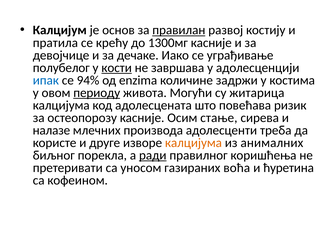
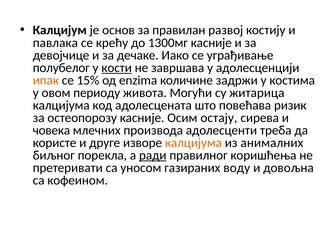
правилан underline: present -> none (179, 30)
пратила: пратила -> павлака (55, 43)
ипак colour: blue -> orange (46, 80)
94%: 94% -> 15% (88, 80)
периоду underline: present -> none (97, 93)
стање: стање -> остају (219, 118)
налазе: налазе -> човека (51, 130)
воћа: воћа -> воду (237, 168)
ћуретина: ћуретина -> довољна (289, 168)
